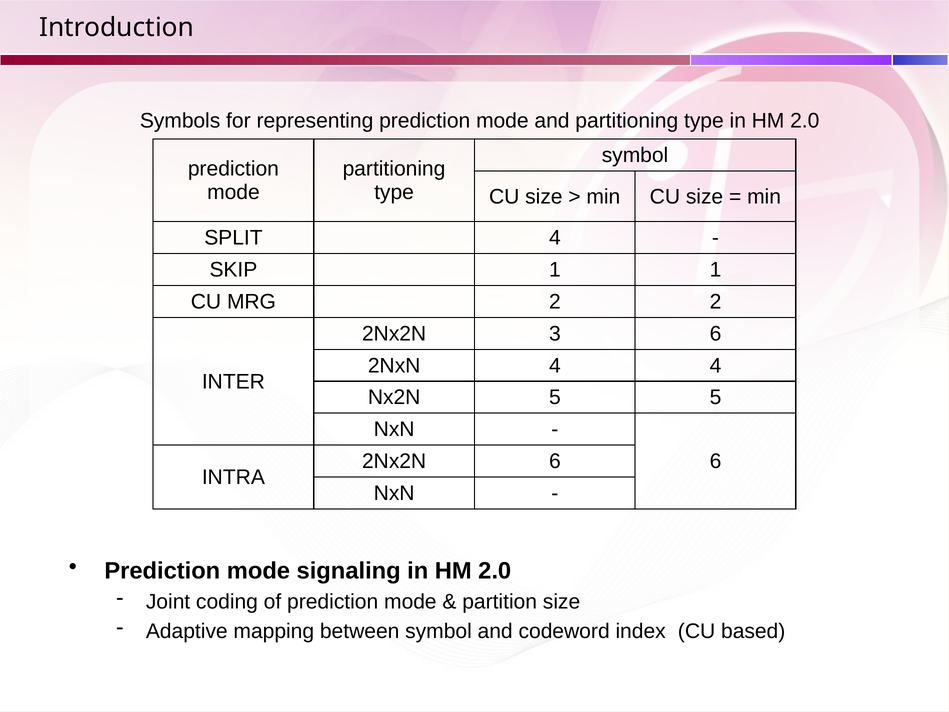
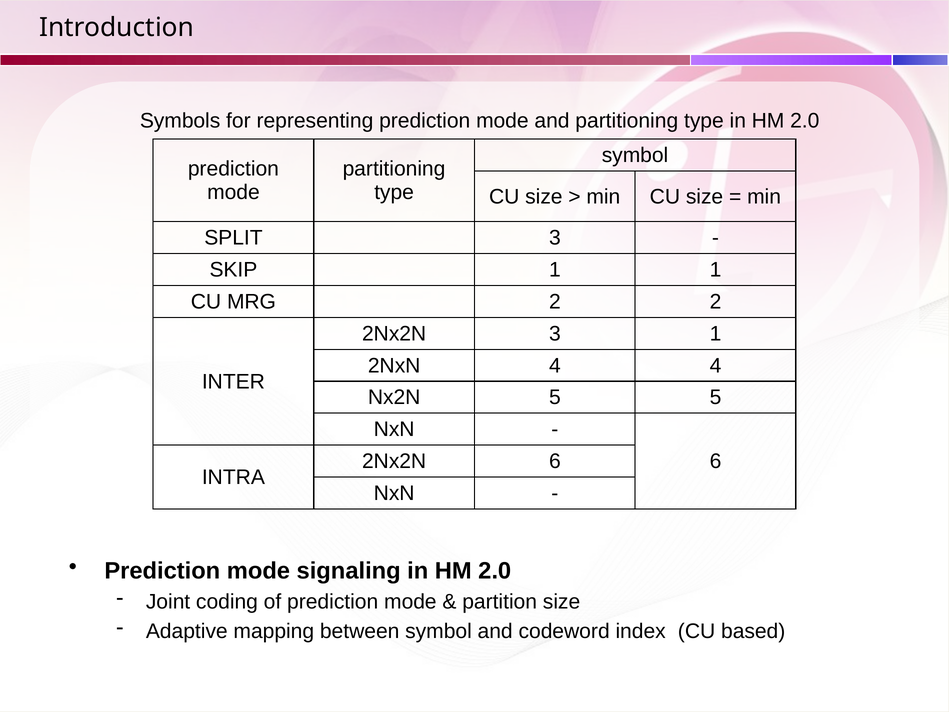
SPLIT 4: 4 -> 3 (555, 238)
3 6: 6 -> 1 (716, 334)
